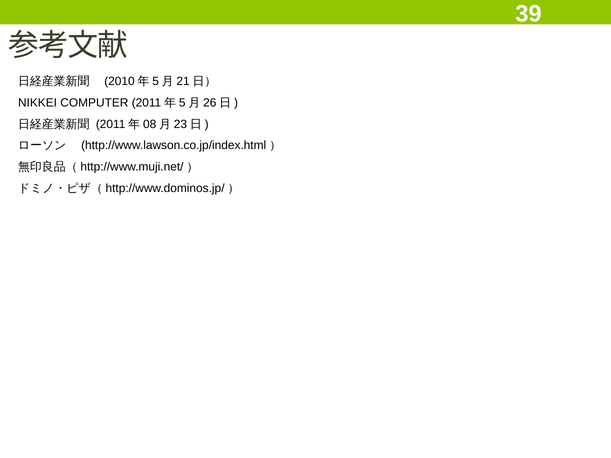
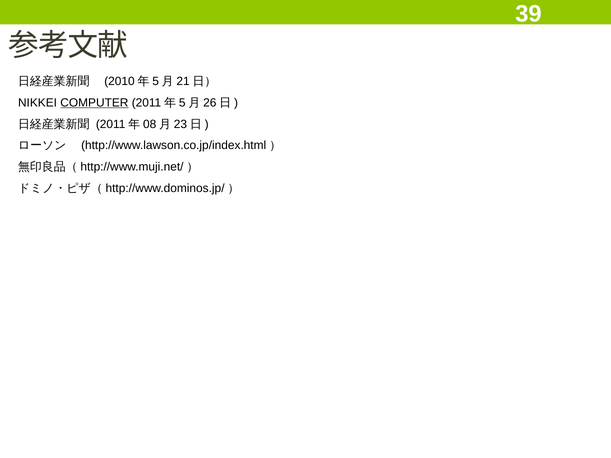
COMPUTER underline: none -> present (94, 103)
